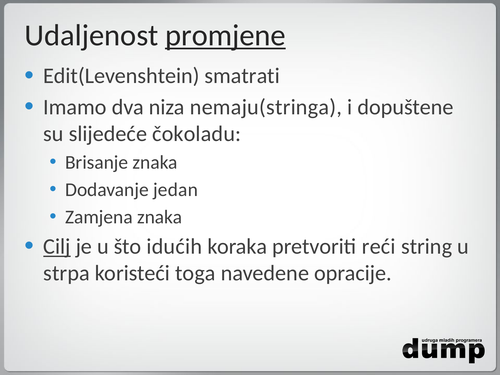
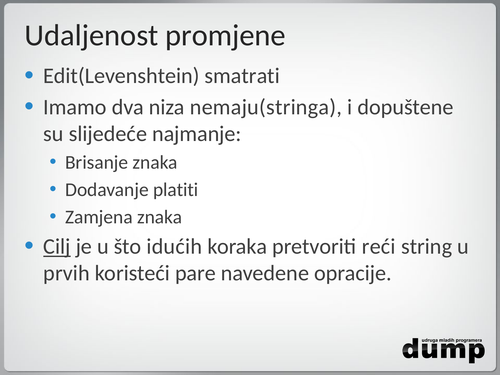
promjene underline: present -> none (225, 35)
čokoladu: čokoladu -> najmanje (197, 134)
jedan: jedan -> platiti (176, 190)
strpa: strpa -> prvih (67, 273)
toga: toga -> pare (195, 273)
